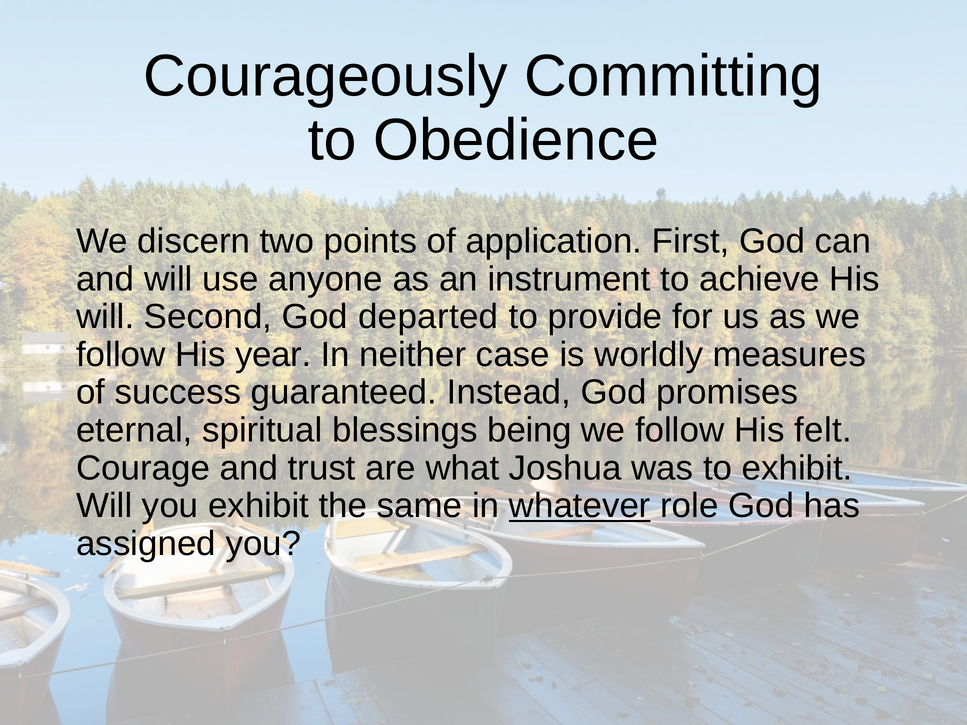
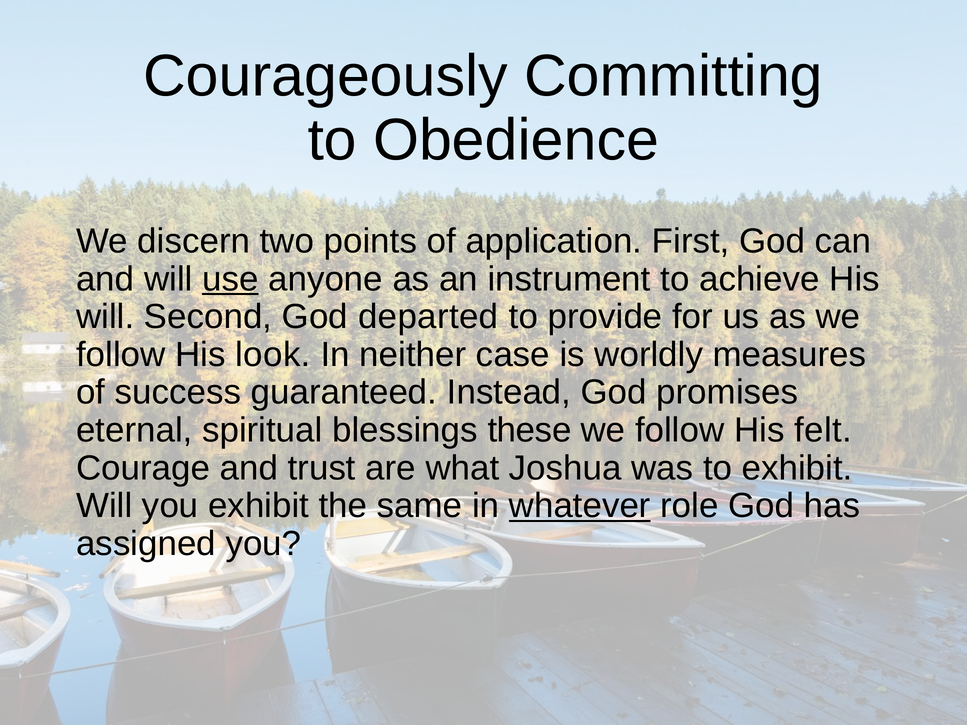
use underline: none -> present (230, 279)
year: year -> look (273, 355)
being: being -> these (529, 430)
